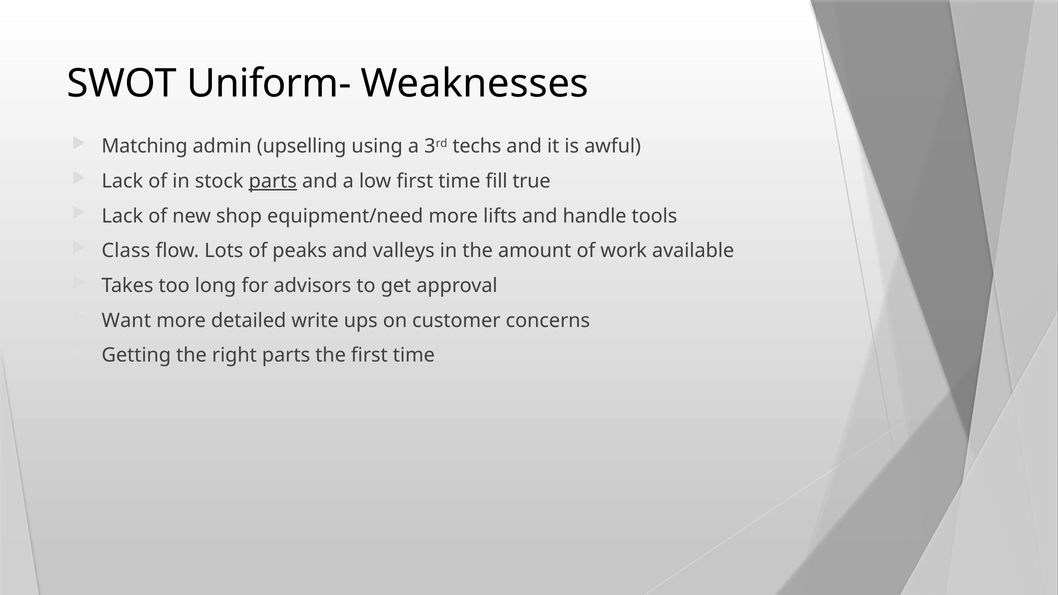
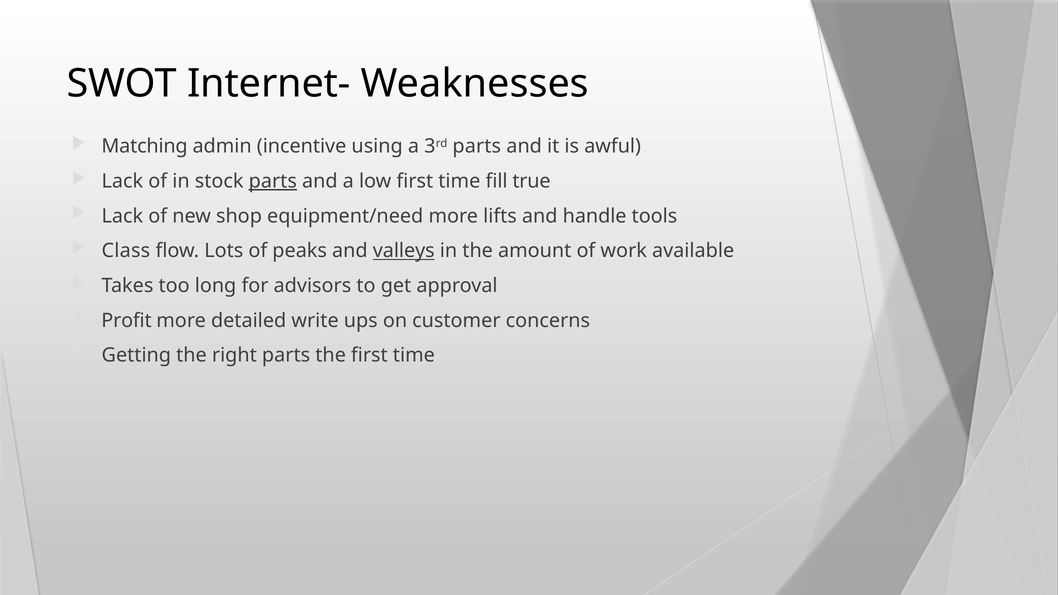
Uniform-: Uniform- -> Internet- (269, 83)
upselling: upselling -> incentive (302, 146)
3rd techs: techs -> parts (477, 146)
valleys underline: none -> present (404, 251)
Want: Want -> Profit (127, 321)
